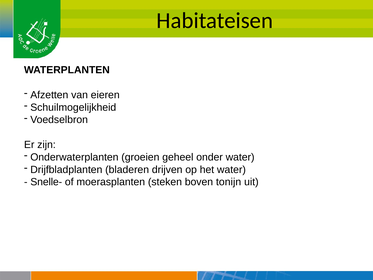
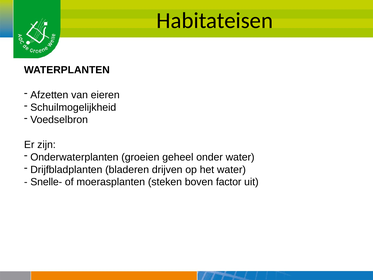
tonijn: tonijn -> factor (229, 182)
